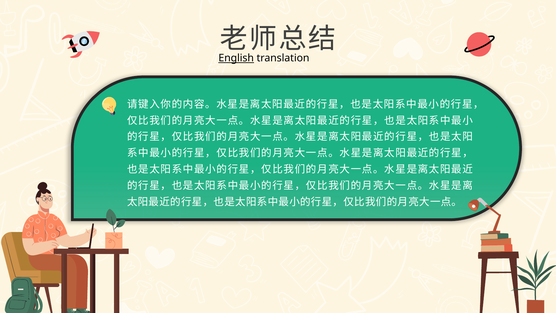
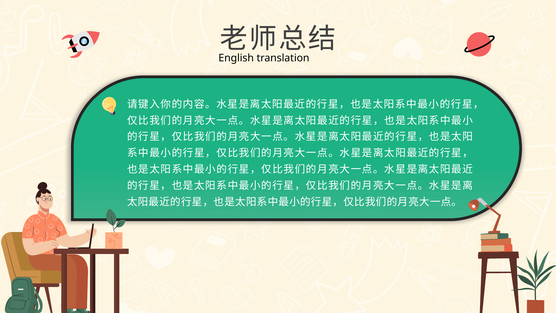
English underline: present -> none (236, 58)
